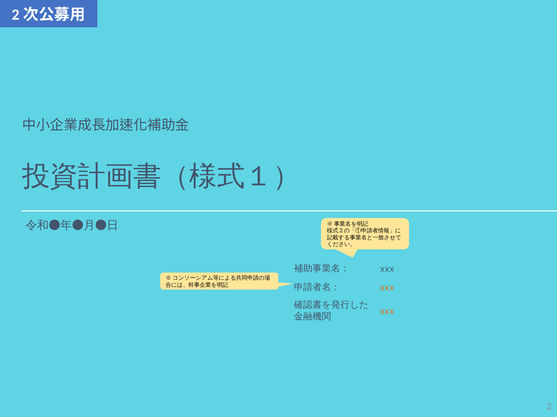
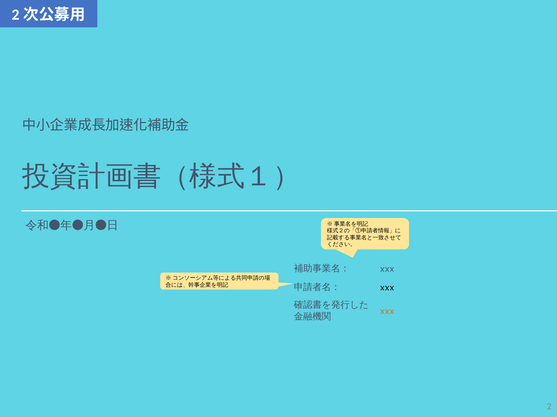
xxx colour: orange -> black (387, 288)
